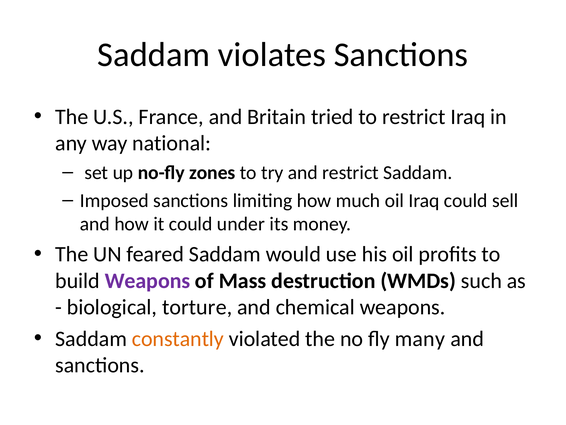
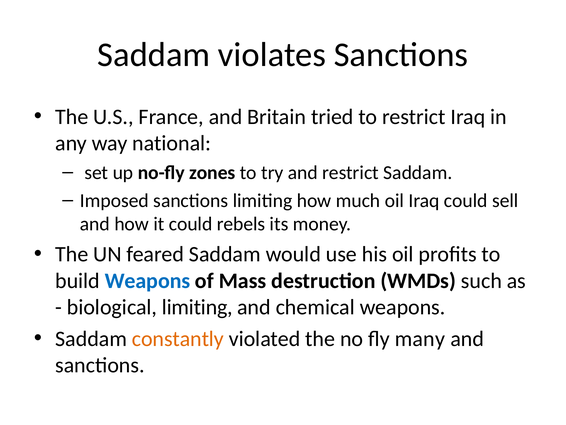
under: under -> rebels (241, 224)
Weapons colour: purple -> blue (147, 281)
biological torture: torture -> limiting (197, 307)
